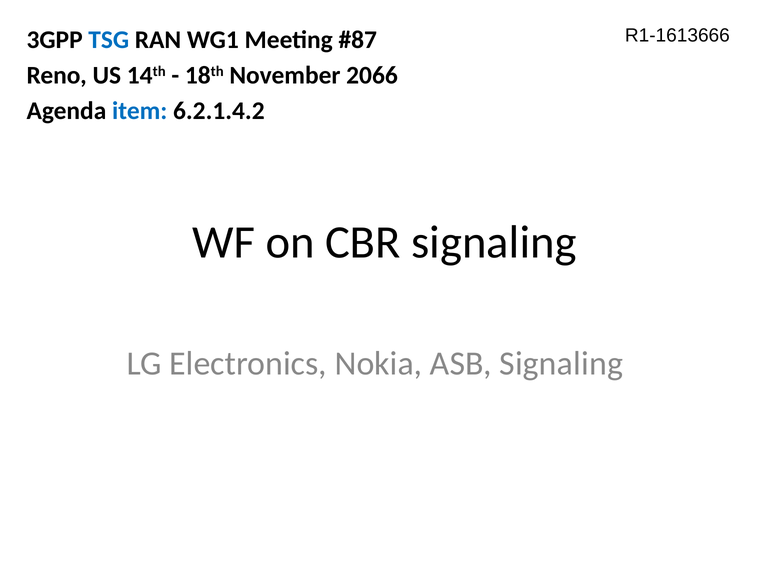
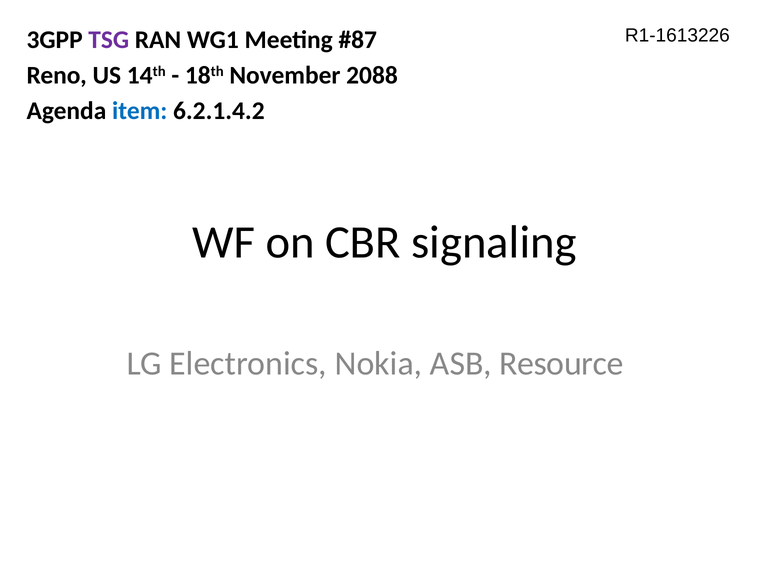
R1-1613666: R1-1613666 -> R1-1613226 (677, 36)
TSG colour: blue -> purple (109, 40)
2066: 2066 -> 2088 (372, 75)
ASB Signaling: Signaling -> Resource (561, 364)
